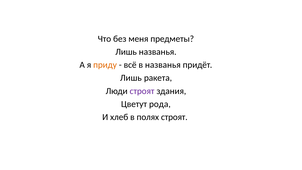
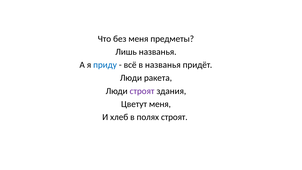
приду colour: orange -> blue (105, 65)
Лишь: Лишь -> Люди (131, 78)
Цветут рода: рода -> меня (160, 104)
